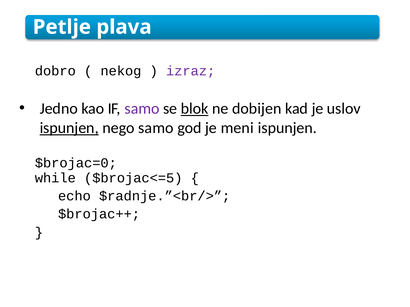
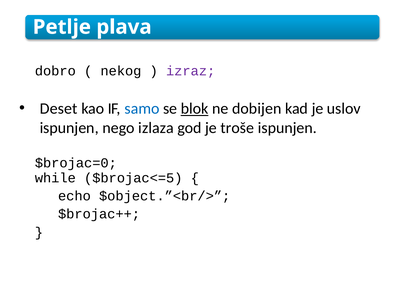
Jedno: Jedno -> Deset (59, 109)
samo colour: purple -> blue (142, 109)
ispunjen underline: present -> none (69, 128)
nego samo: samo -> izlaza (156, 128)
meni: meni -> troše (237, 128)
$radnje.”<br/>: $radnje.”<br/> -> $object.”<br/> (165, 196)
